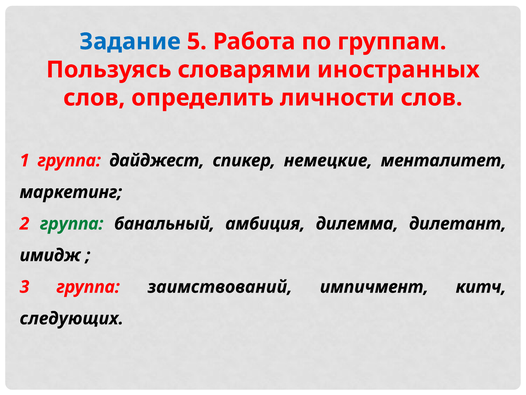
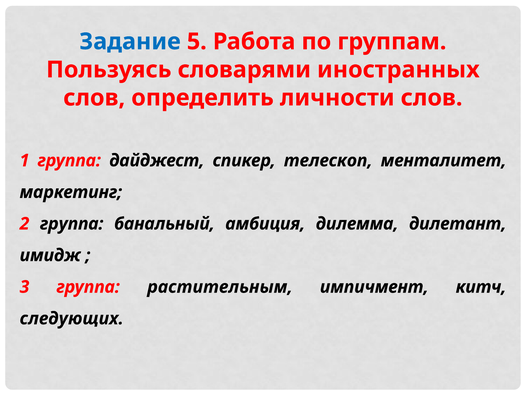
немецкие: немецкие -> телескоп (328, 160)
группа colour: green -> black (72, 223)
заимствований: заимствований -> растительным (220, 287)
